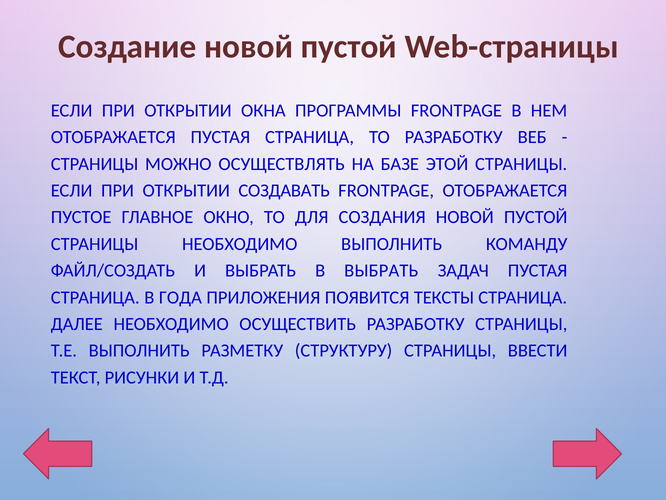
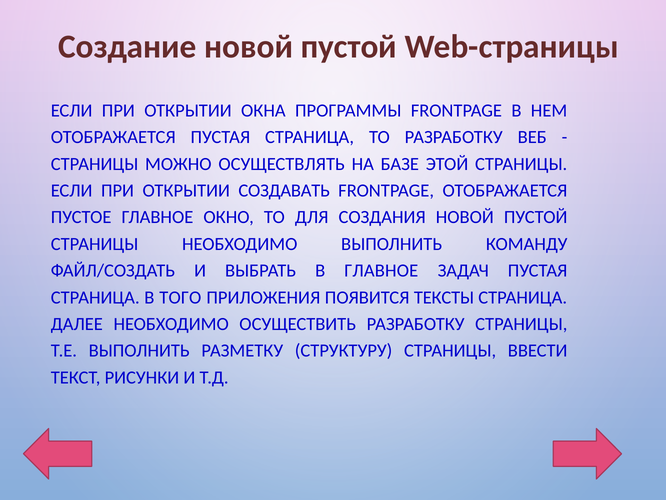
В ВЫБРАТЬ: ВЫБРАТЬ -> ГЛАВНОЕ (381, 270)
ГОДА: ГОДА -> ТОГО (180, 297)
